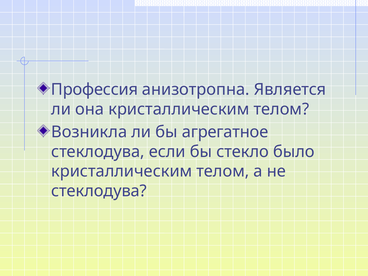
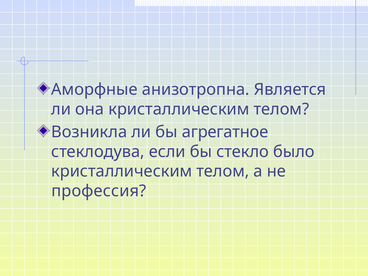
Профессия: Профессия -> Аморфные (94, 89)
стеклодува: стеклодува -> профессия (99, 191)
